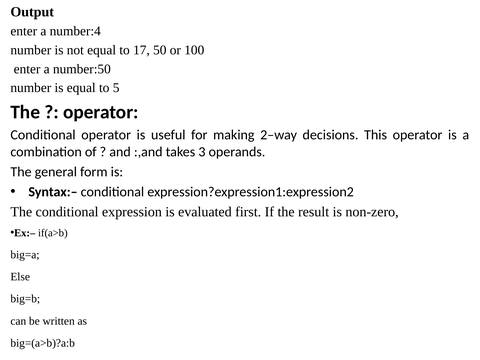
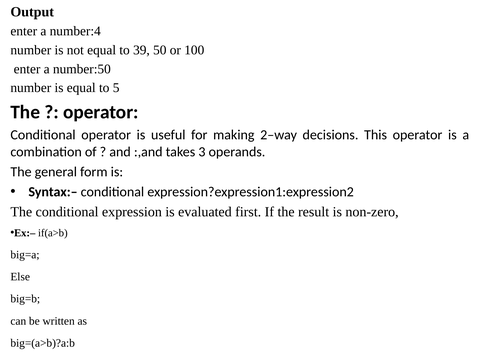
17: 17 -> 39 (141, 50)
